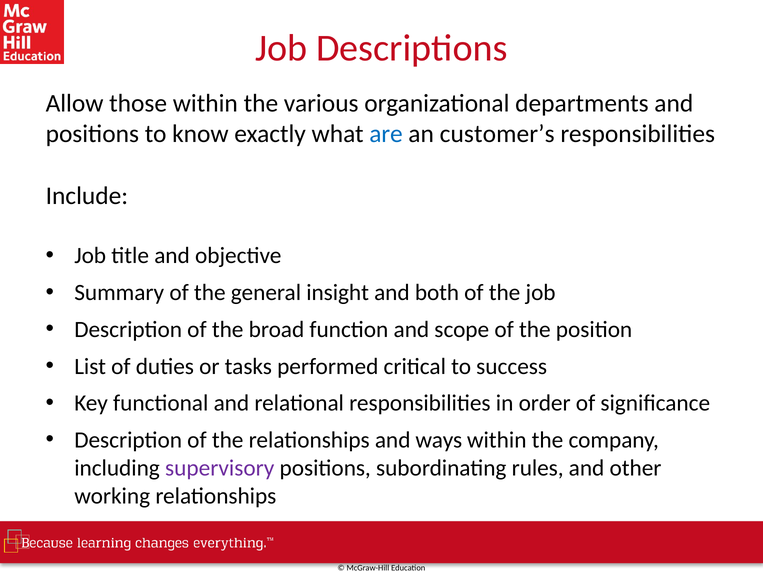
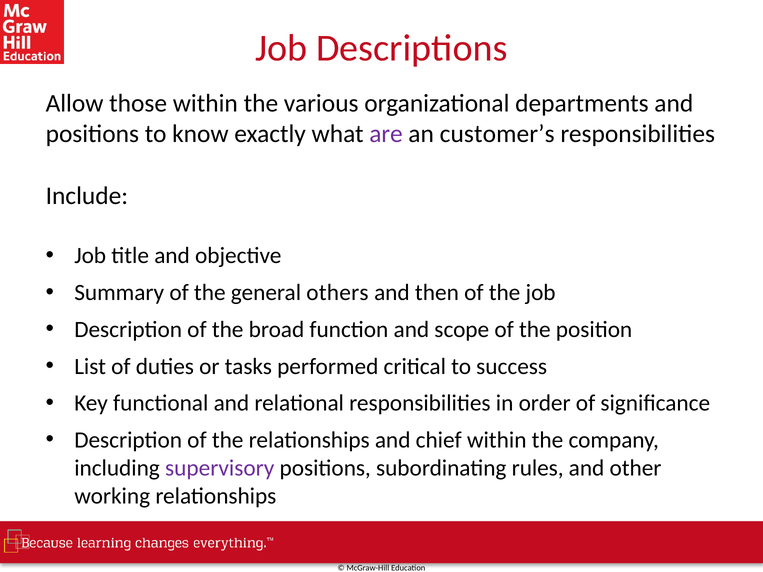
are colour: blue -> purple (386, 134)
insight: insight -> others (337, 293)
both: both -> then (437, 293)
ways: ways -> chief (439, 440)
